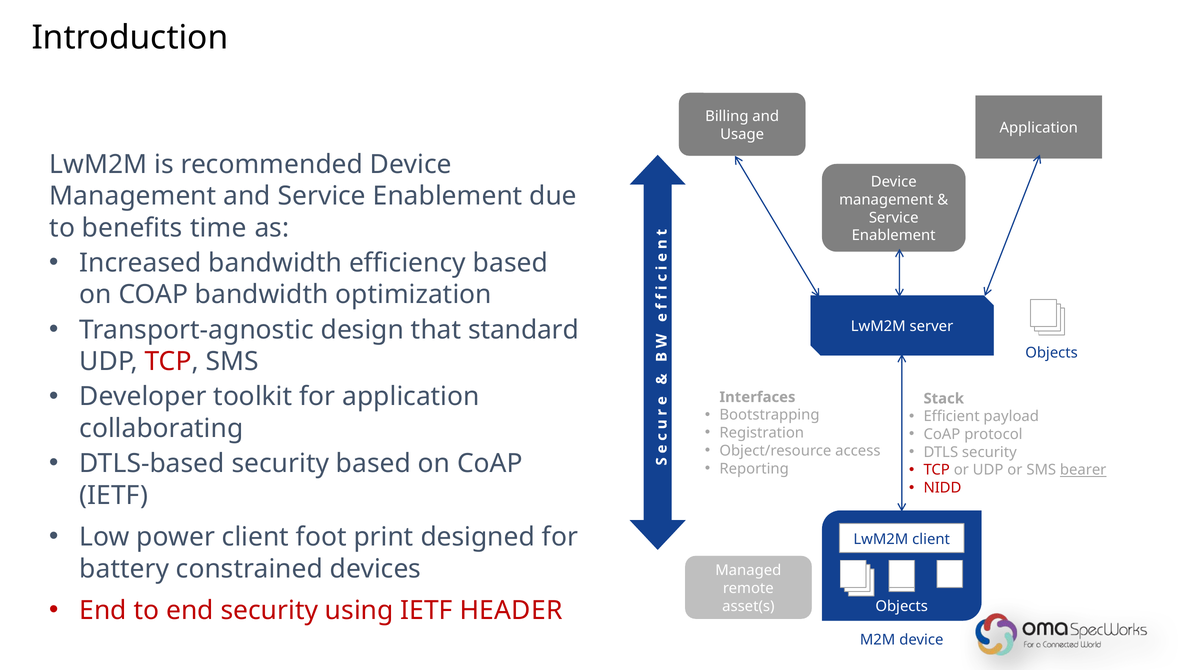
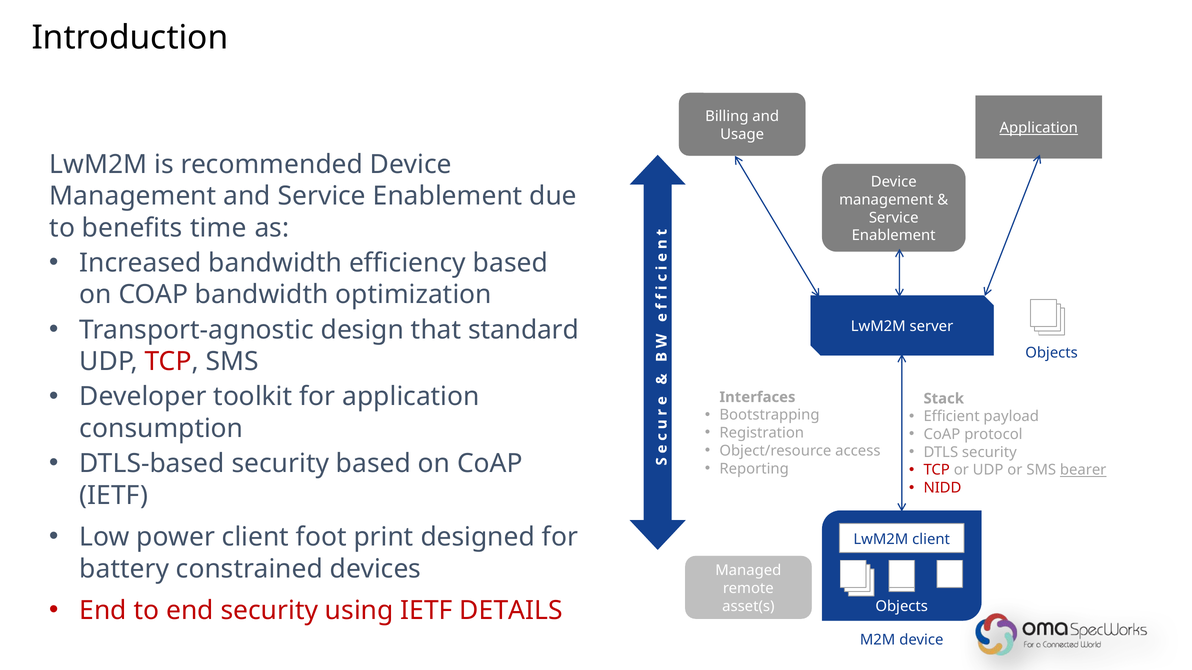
Application underline: none -> present (1039, 128)
collaborating: collaborating -> consumption (161, 429)
HEADER: HEADER -> DETAILS (511, 611)
